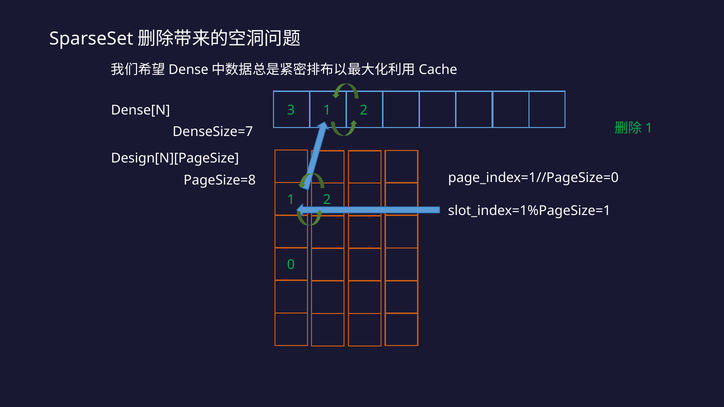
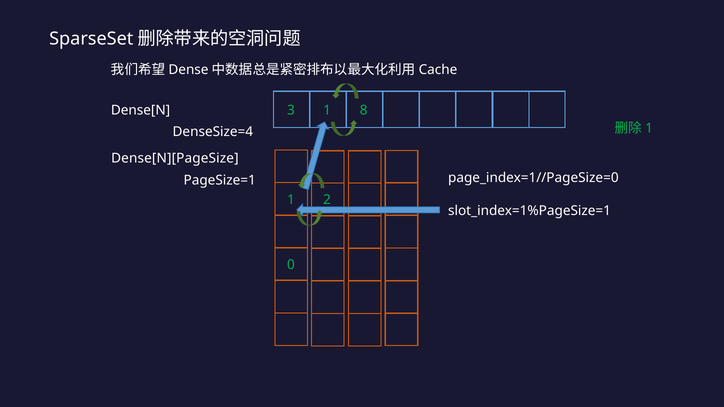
1 2: 2 -> 8 (364, 110)
DenseSize=7: DenseSize=7 -> DenseSize=4 (213, 132)
Design[N][PageSize: Design[N][PageSize -> Dense[N][PageSize (175, 159)
PageSize=8: PageSize=8 -> PageSize=1 (220, 180)
